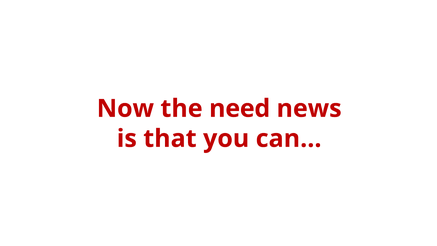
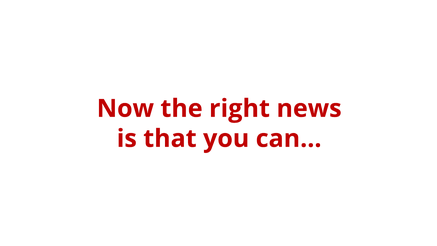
need: need -> right (240, 109)
